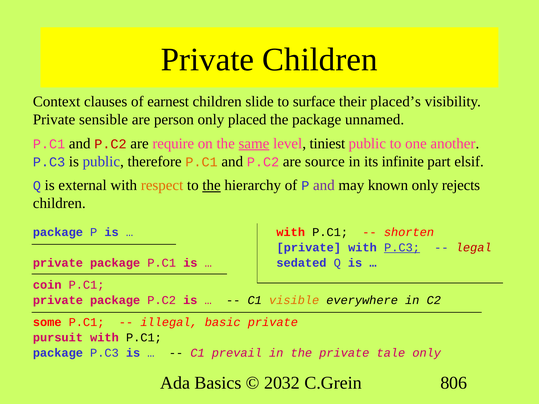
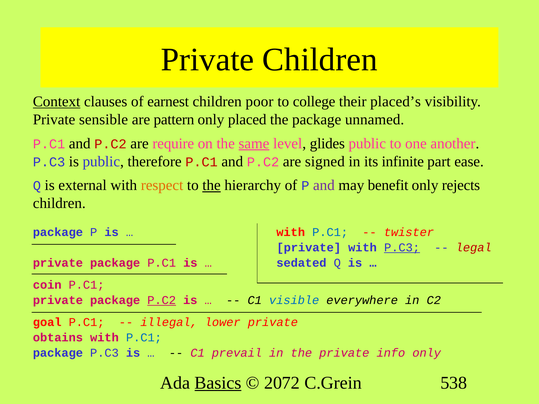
Context underline: none -> present (57, 102)
slide: slide -> poor (259, 102)
surface: surface -> college (314, 102)
person: person -> pattern (174, 120)
tiniest: tiniest -> glides (327, 144)
P.C1 colour: orange -> red (202, 162)
source: source -> signed (325, 162)
elsif: elsif -> ease (469, 162)
known: known -> benefit (388, 185)
P.C1 colour: black -> blue (330, 232)
shorten: shorten -> twister (409, 232)
P.C2 underline: none -> present (162, 300)
visible colour: orange -> blue (294, 300)
some: some -> goal (47, 322)
basic: basic -> lower (223, 322)
pursuit: pursuit -> obtains (58, 338)
P.C1 colour: black -> blue (144, 338)
tale: tale -> info (391, 353)
Basics underline: none -> present (218, 383)
2032: 2032 -> 2072 (282, 383)
806: 806 -> 538 (454, 383)
